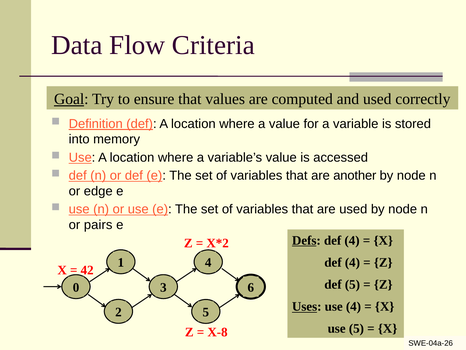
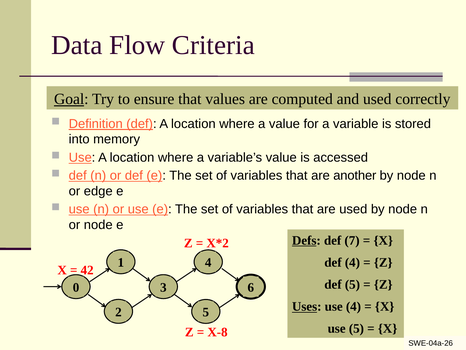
or pairs: pairs -> node (98, 225)
Defs def 4: 4 -> 7 (352, 240)
